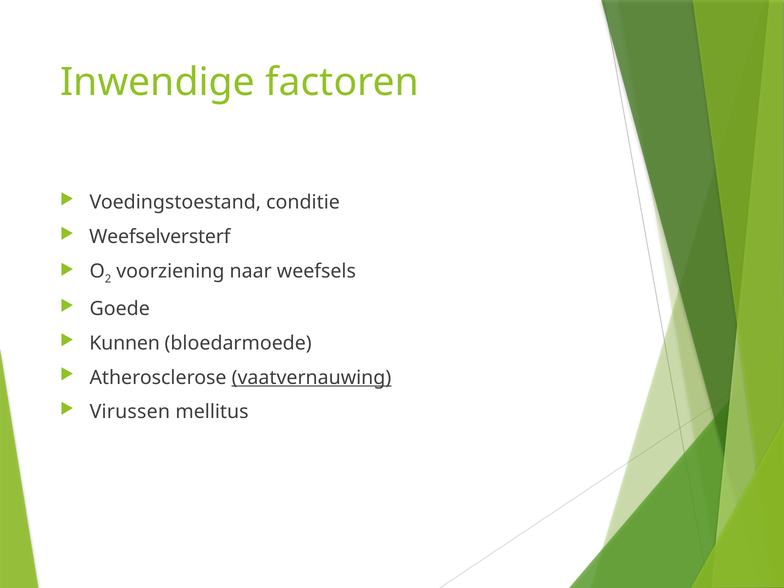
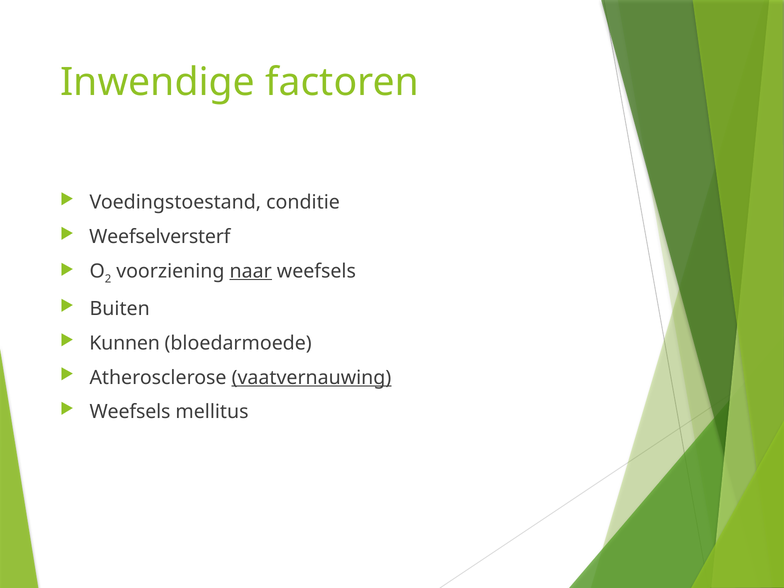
naar underline: none -> present (251, 271)
Goede: Goede -> Buiten (120, 309)
Virussen: Virussen -> Weefsels (130, 412)
